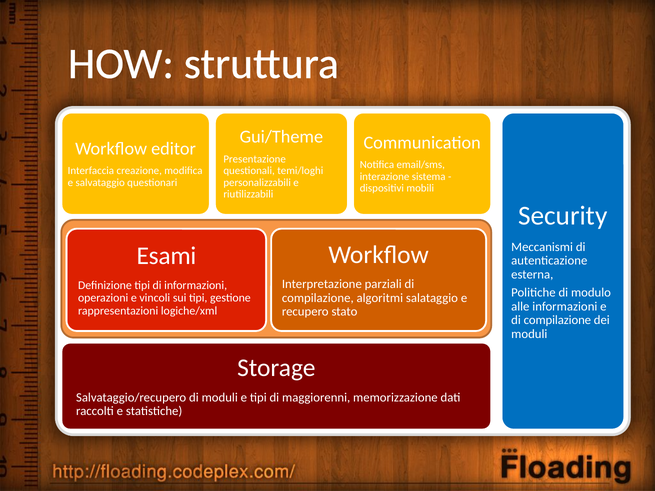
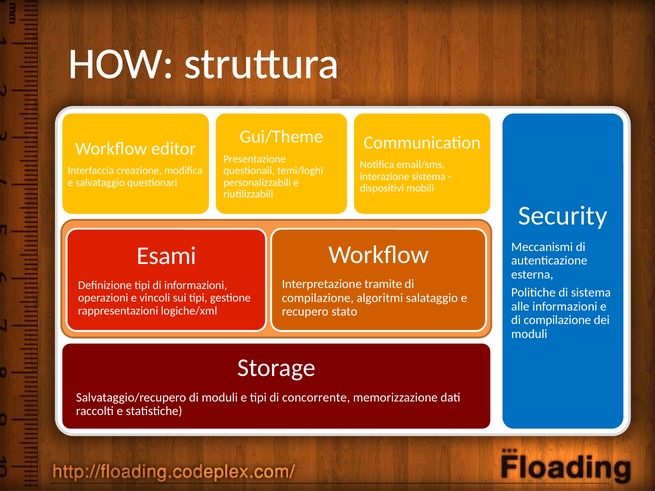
parziali: parziali -> tramite (383, 284)
di modulo: modulo -> sistema (591, 293)
maggiorenni: maggiorenni -> concorrente (316, 398)
